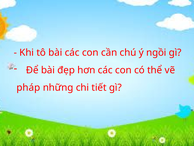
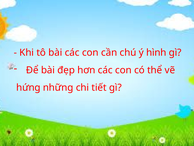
ngồi: ngồi -> hình (156, 52)
pháp: pháp -> hứng (28, 87)
